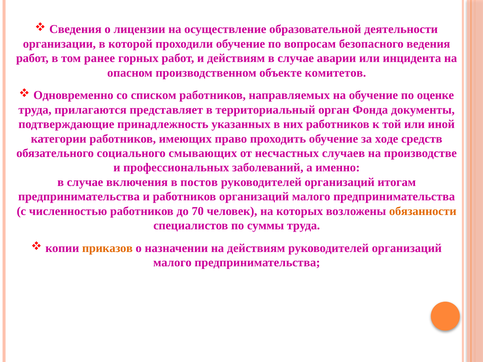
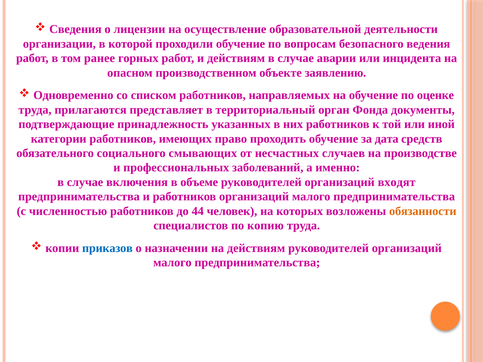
комитетов: комитетов -> заявлению (336, 73)
ходе: ходе -> дата (387, 139)
постов: постов -> объеме (199, 182)
итогам: итогам -> входят (397, 182)
70: 70 -> 44 (198, 211)
суммы: суммы -> копию (265, 226)
приказов colour: orange -> blue (107, 248)
